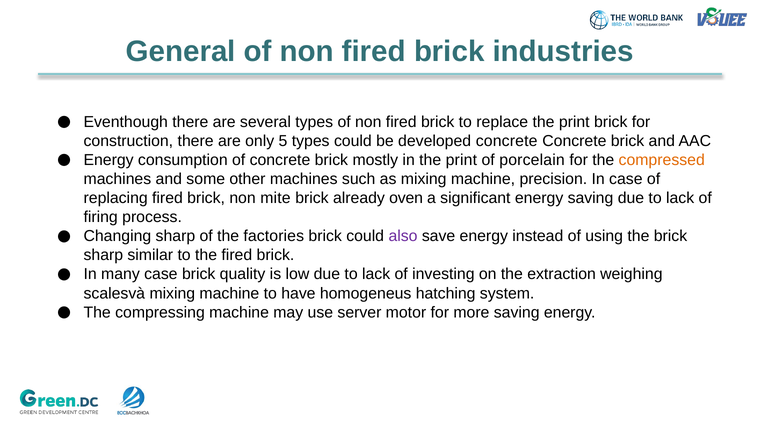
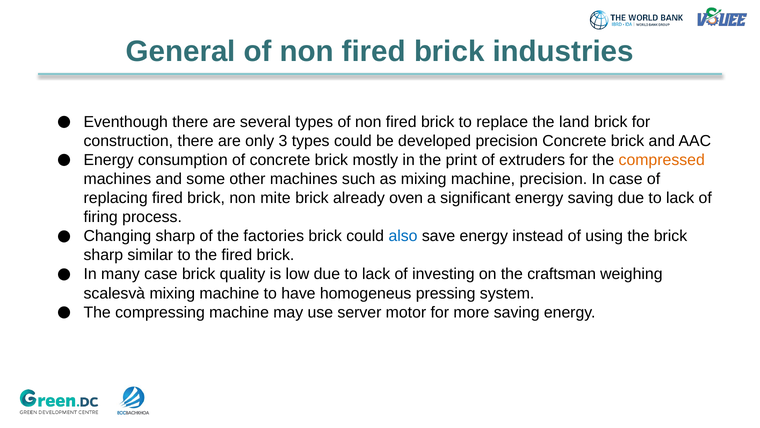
replace the print: print -> land (574, 122)
5: 5 -> 3 (283, 141)
developed concrete: concrete -> precision (507, 141)
porcelain: porcelain -> extruders (532, 160)
also colour: purple -> blue (403, 236)
extraction: extraction -> craftsman (562, 274)
hatching: hatching -> pressing (446, 293)
